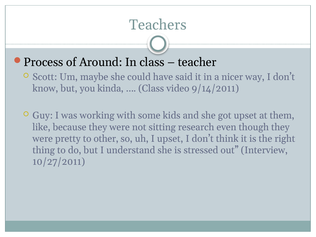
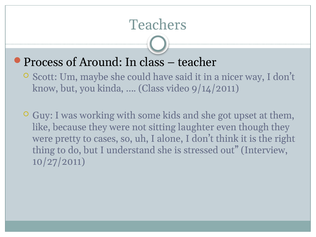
research: research -> laughter (196, 127)
other: other -> cases (106, 139)
I upset: upset -> alone (170, 139)
